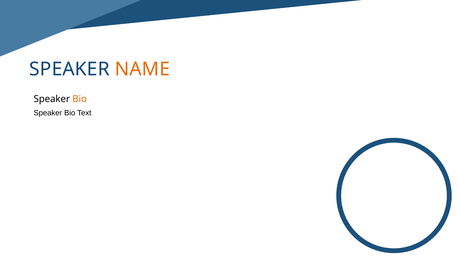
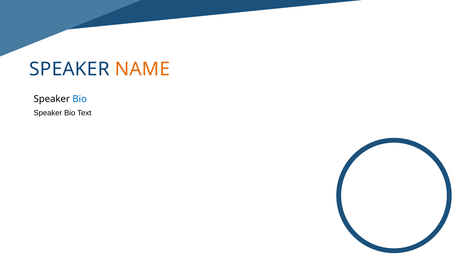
Bio colour: orange -> blue (80, 99)
